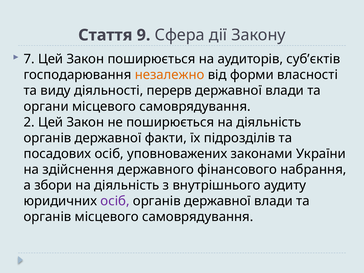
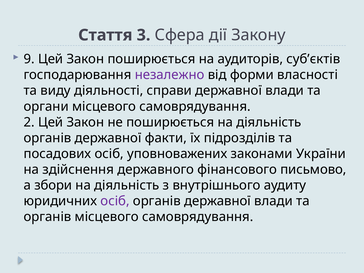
9: 9 -> 3 (144, 35)
7: 7 -> 9 (29, 59)
незалежно colour: orange -> purple (170, 75)
перерв: перерв -> справи (169, 91)
набрання: набрання -> письмово (313, 169)
